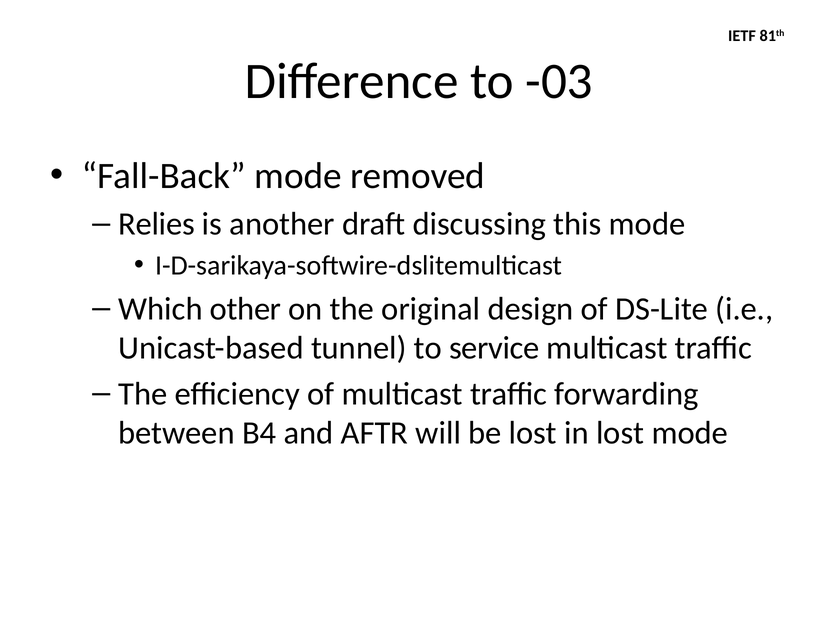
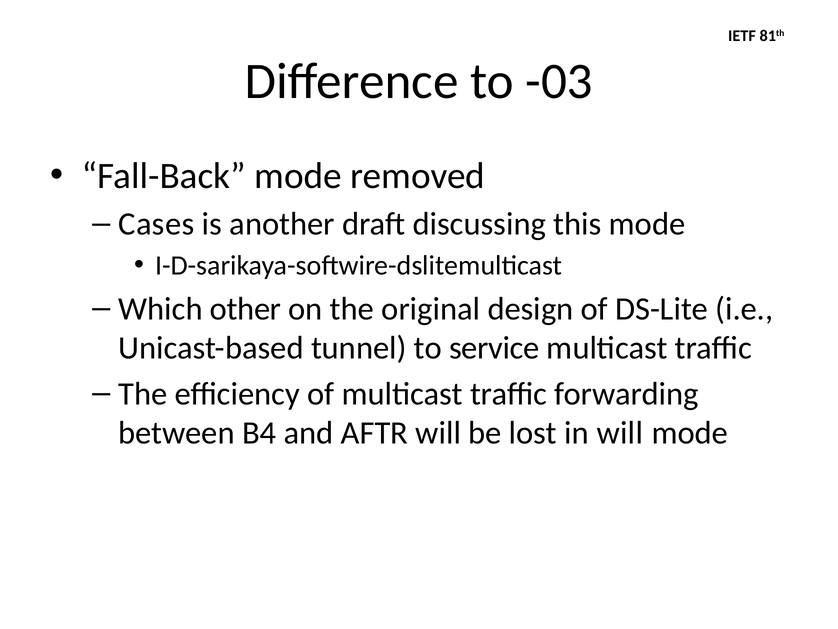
Relies: Relies -> Cases (156, 224)
in lost: lost -> will (620, 433)
